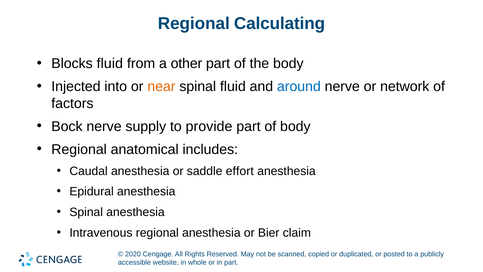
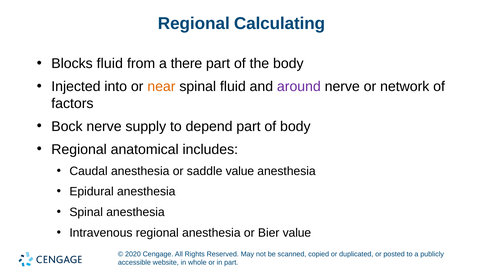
other: other -> there (186, 63)
around colour: blue -> purple (299, 86)
provide: provide -> depend (209, 126)
saddle effort: effort -> value (240, 171)
Bier claim: claim -> value (297, 232)
